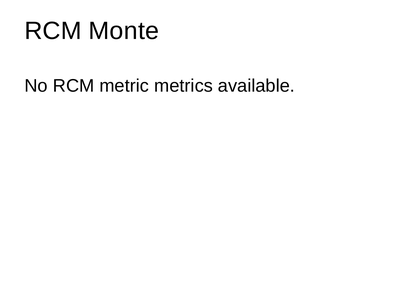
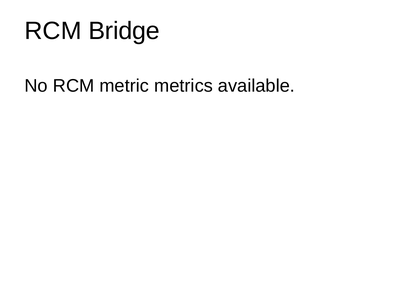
Monte: Monte -> Bridge (124, 31)
